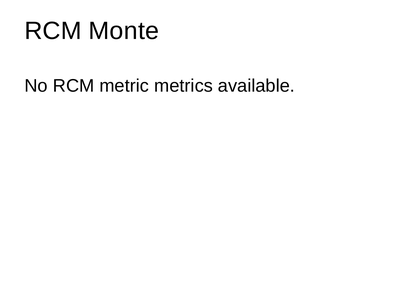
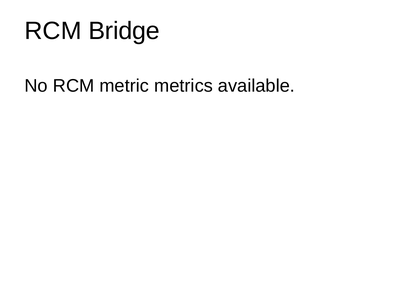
Monte: Monte -> Bridge (124, 31)
